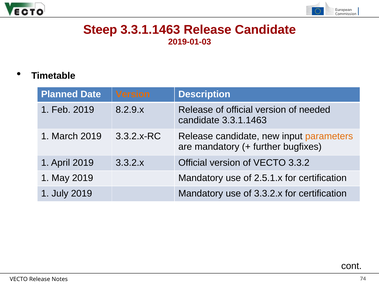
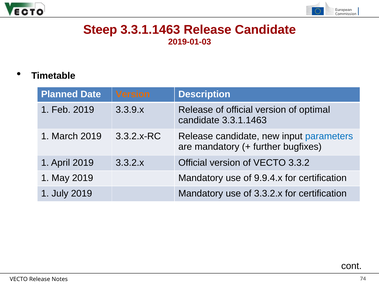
8.2.9.x: 8.2.9.x -> 3.3.9.x (130, 110)
needed: needed -> optimal (315, 110)
parameters colour: orange -> blue (329, 136)
2.5.1.x: 2.5.1.x -> 9.9.4.x (268, 178)
